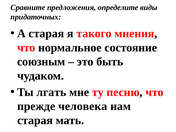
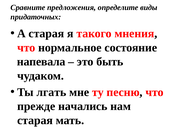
союзным: союзным -> напевала (41, 62)
человека: человека -> начались (83, 106)
